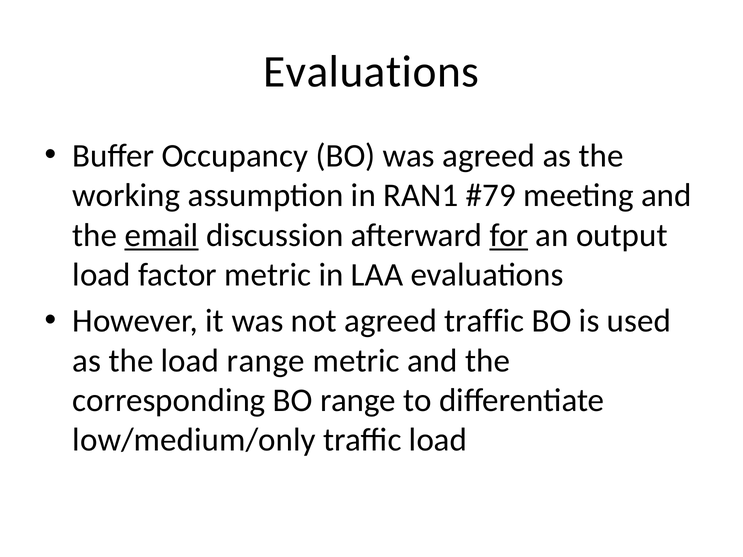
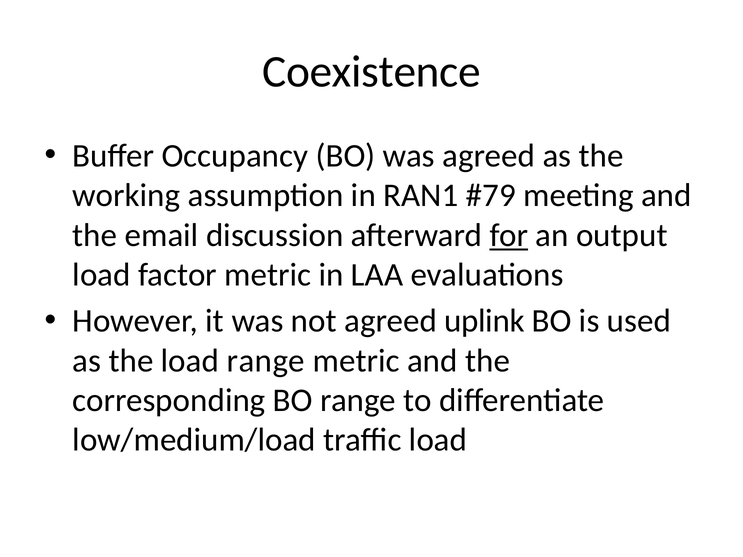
Evaluations: Evaluations -> Coexistence (371, 72)
email underline: present -> none (162, 235)
agreed traffic: traffic -> uplink (484, 321)
low/medium/only: low/medium/only -> low/medium/load (194, 440)
